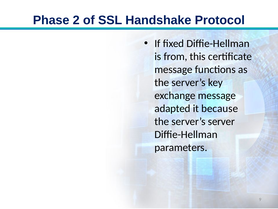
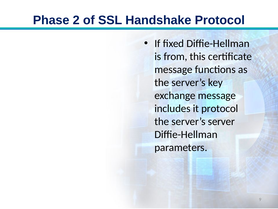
adapted: adapted -> includes (172, 108)
it because: because -> protocol (220, 108)
